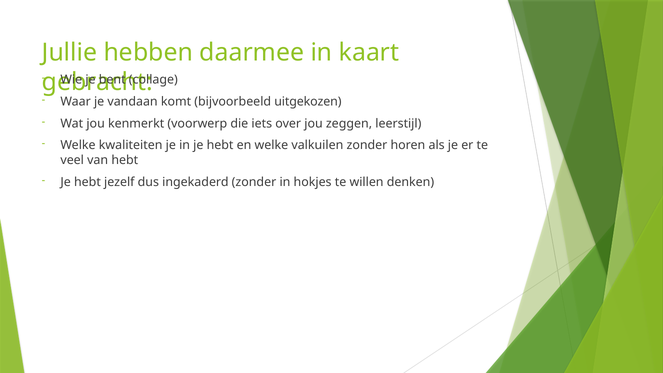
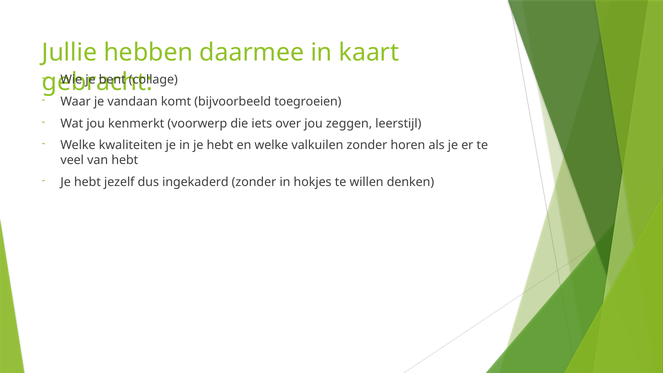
uitgekozen: uitgekozen -> toegroeien (308, 102)
